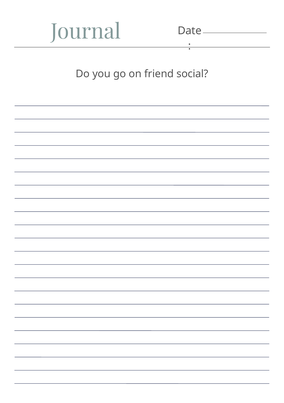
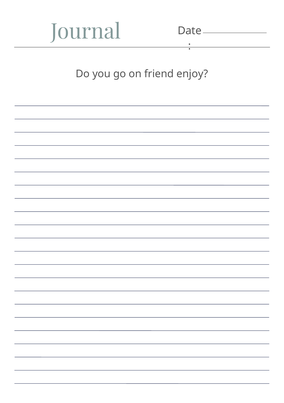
social: social -> enjoy (192, 74)
